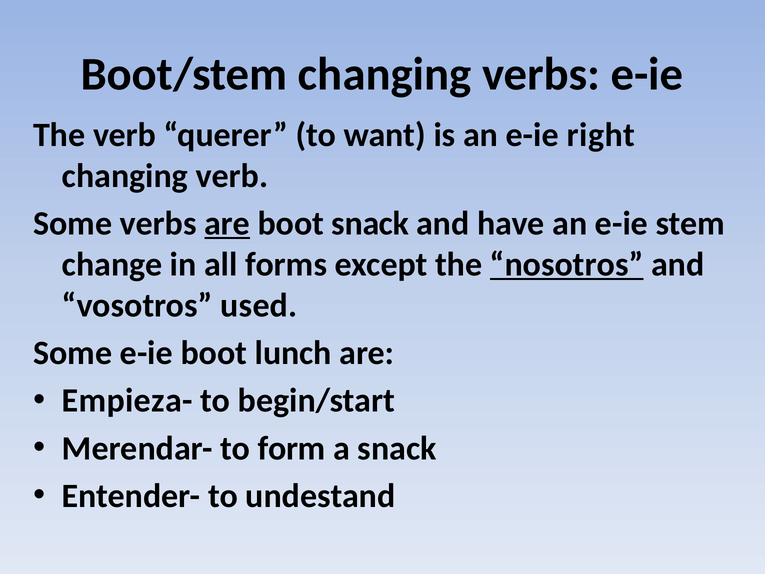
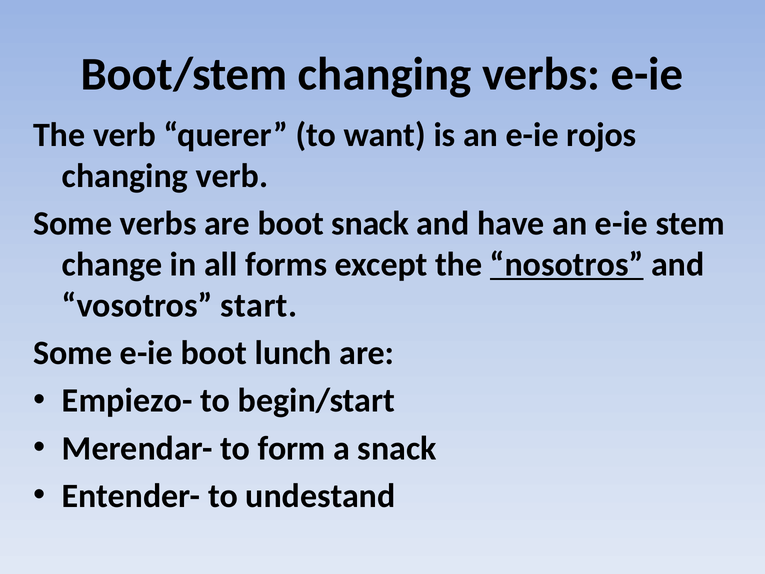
right: right -> rojos (601, 135)
are underline: present -> none (227, 223)
used: used -> start (259, 305)
Empieza-: Empieza- -> Empiezo- (127, 400)
